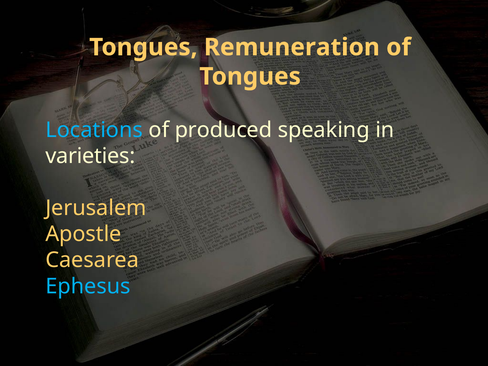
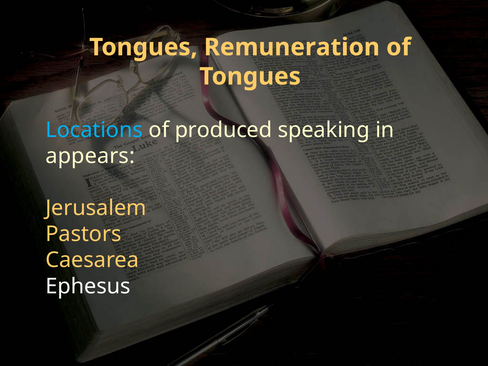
varieties: varieties -> appears (90, 156)
Apostle: Apostle -> Pastors (83, 234)
Ephesus colour: light blue -> white (88, 286)
